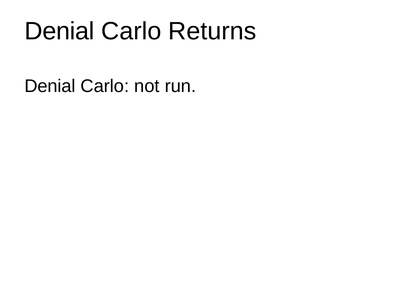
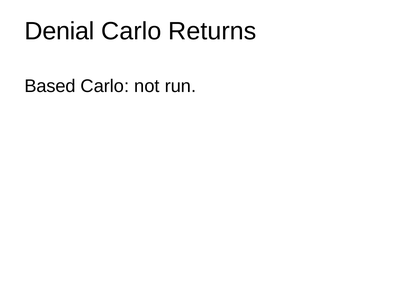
Denial: Denial -> Based (50, 86)
